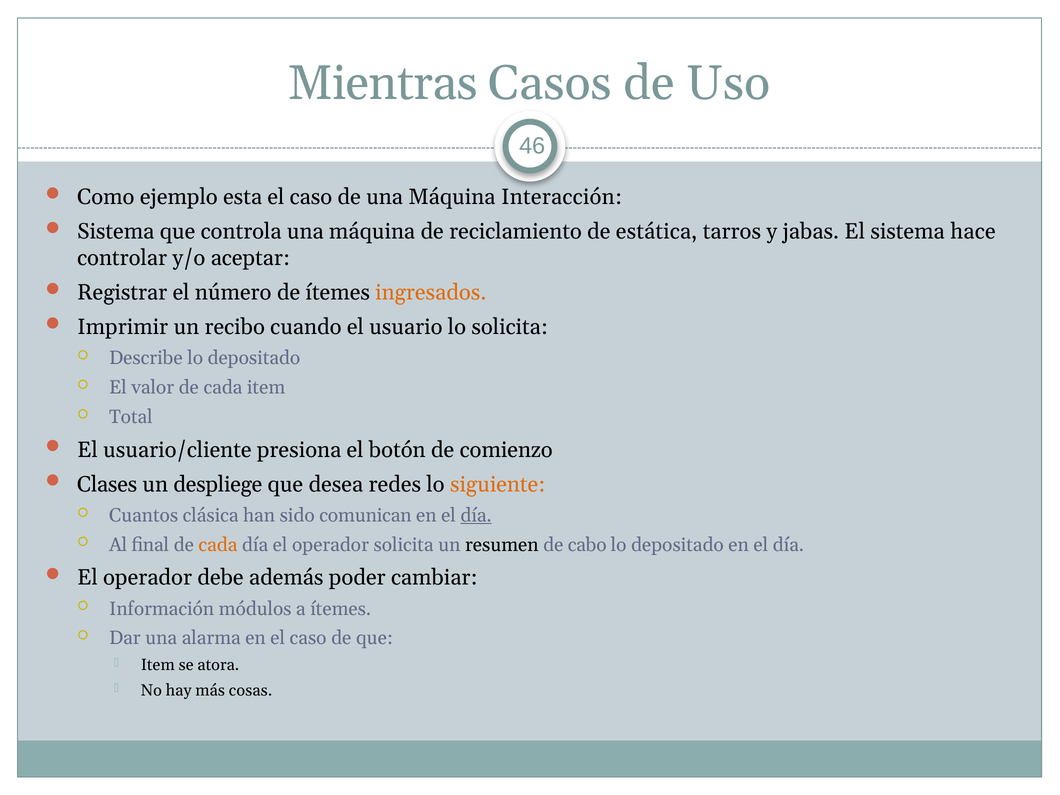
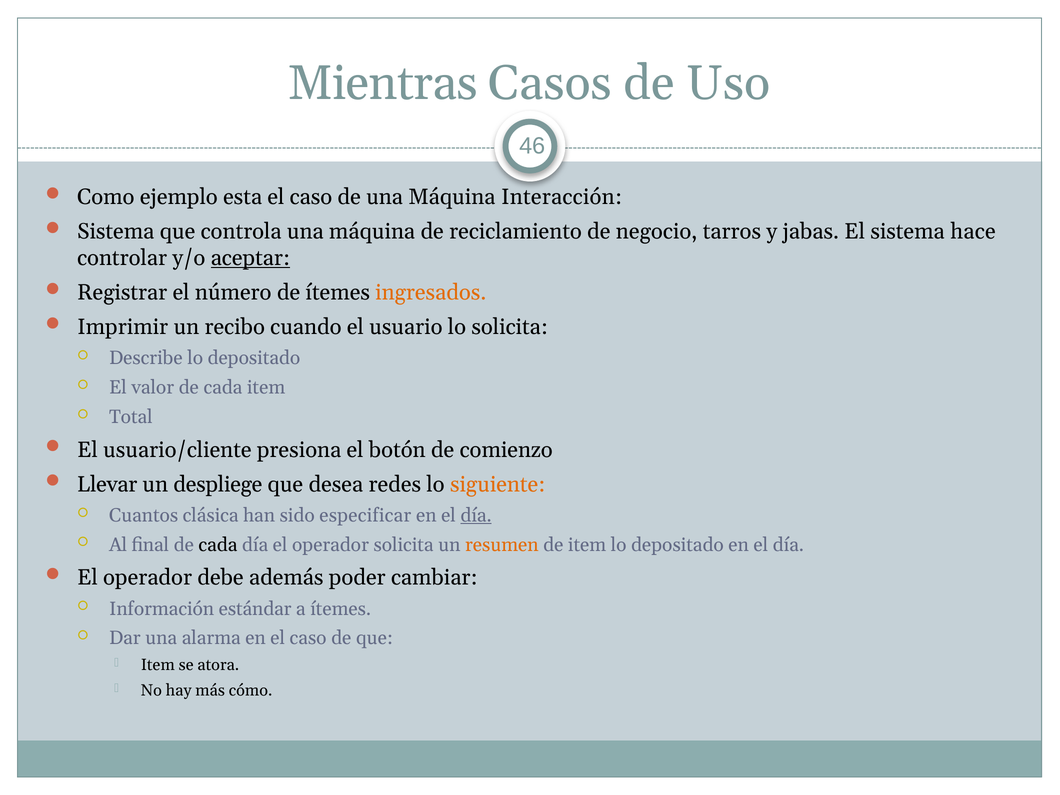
estática: estática -> negocio (657, 232)
aceptar underline: none -> present (250, 258)
Clases: Clases -> Llevar (107, 484)
comunican: comunican -> especificar (365, 515)
cada colour: orange -> black (218, 545)
resumen colour: black -> orange (502, 545)
de cabo: cabo -> item (587, 545)
módulos: módulos -> estándar (255, 609)
cosas: cosas -> cómo (251, 690)
